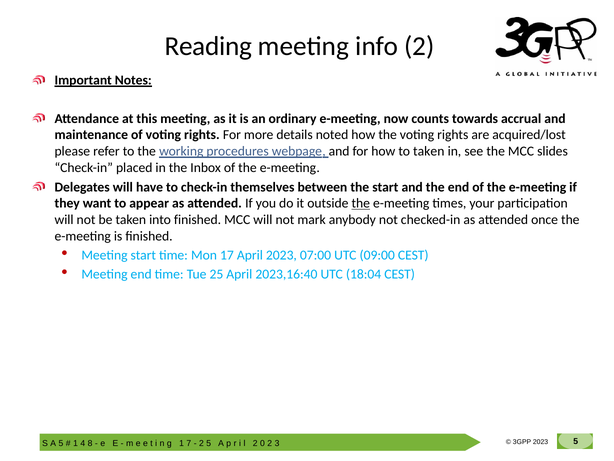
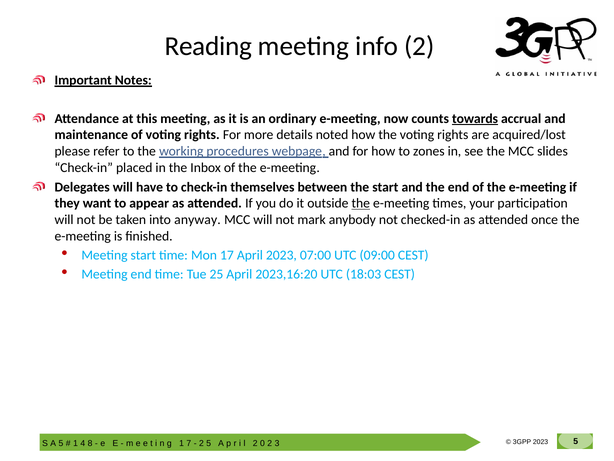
towards underline: none -> present (475, 118)
to taken: taken -> zones (429, 151)
into finished: finished -> anyway (197, 220)
2023,16:40: 2023,16:40 -> 2023,16:20 (286, 274)
18:04: 18:04 -> 18:03 (364, 274)
